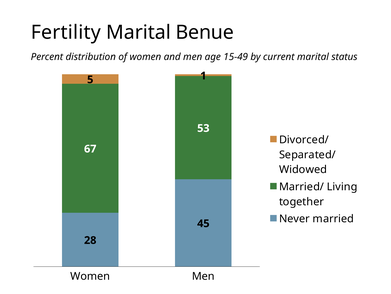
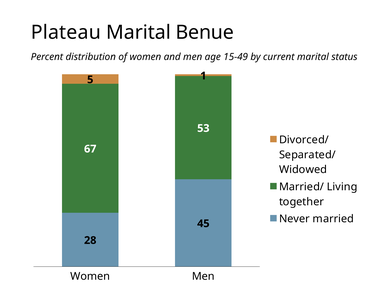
Fertility: Fertility -> Plateau (66, 32)
